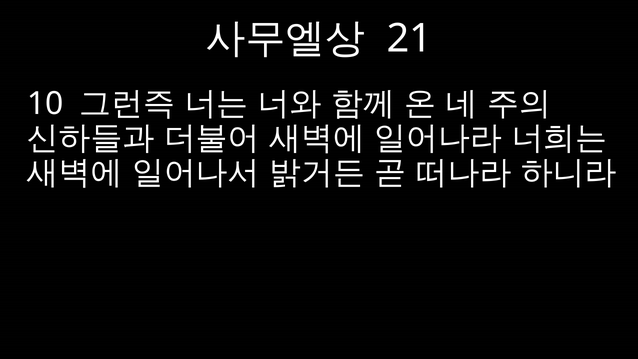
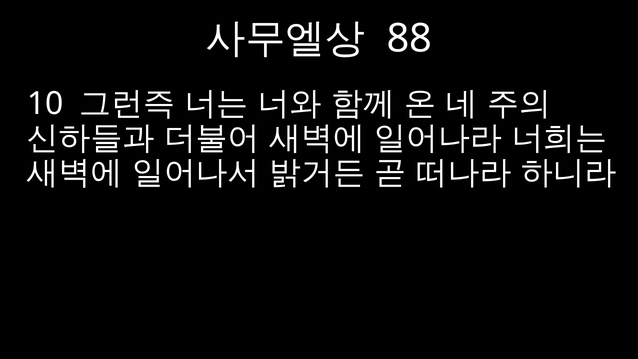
21: 21 -> 88 (409, 38)
